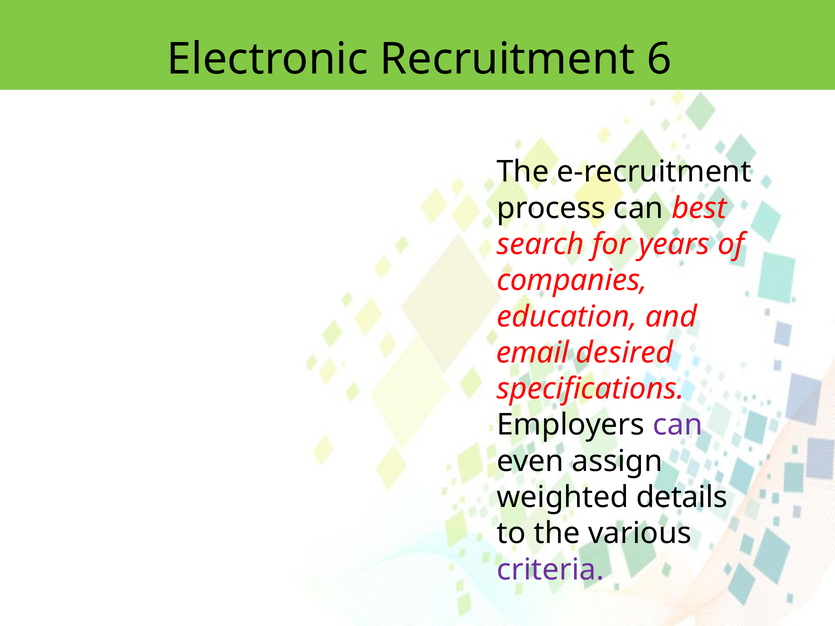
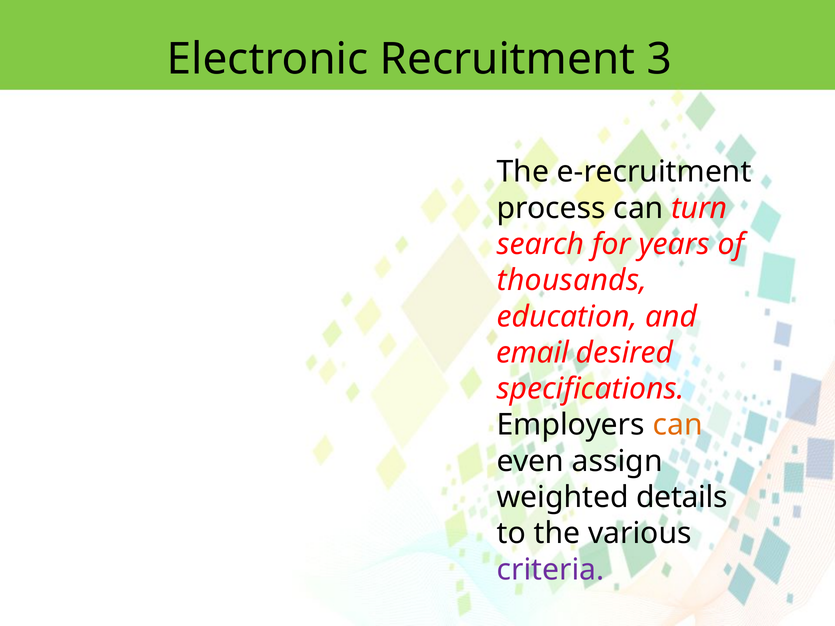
6: 6 -> 3 (659, 59)
best: best -> turn (699, 208)
companies: companies -> thousands (572, 281)
can colour: purple -> orange (678, 425)
